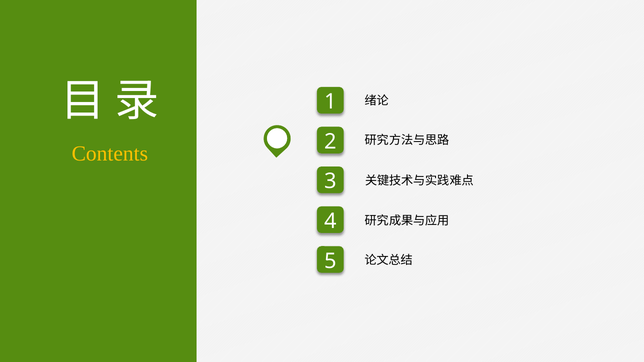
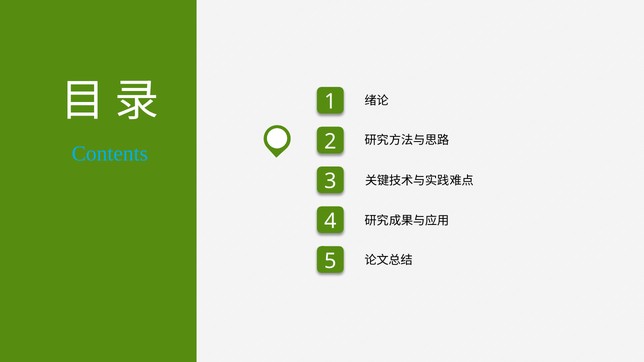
Contents colour: yellow -> light blue (110, 154)
